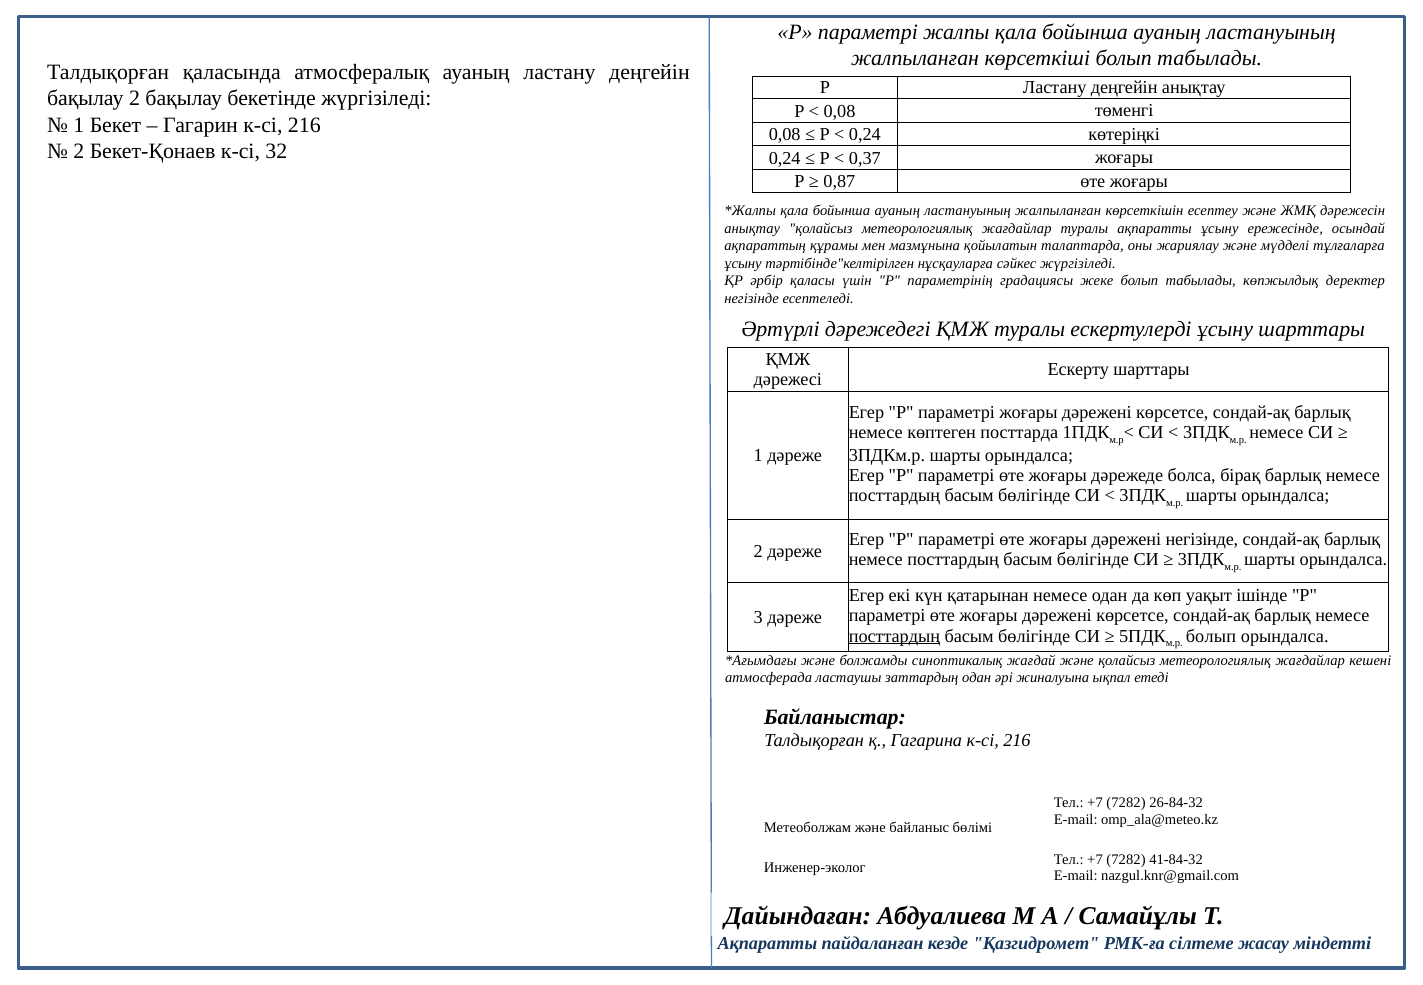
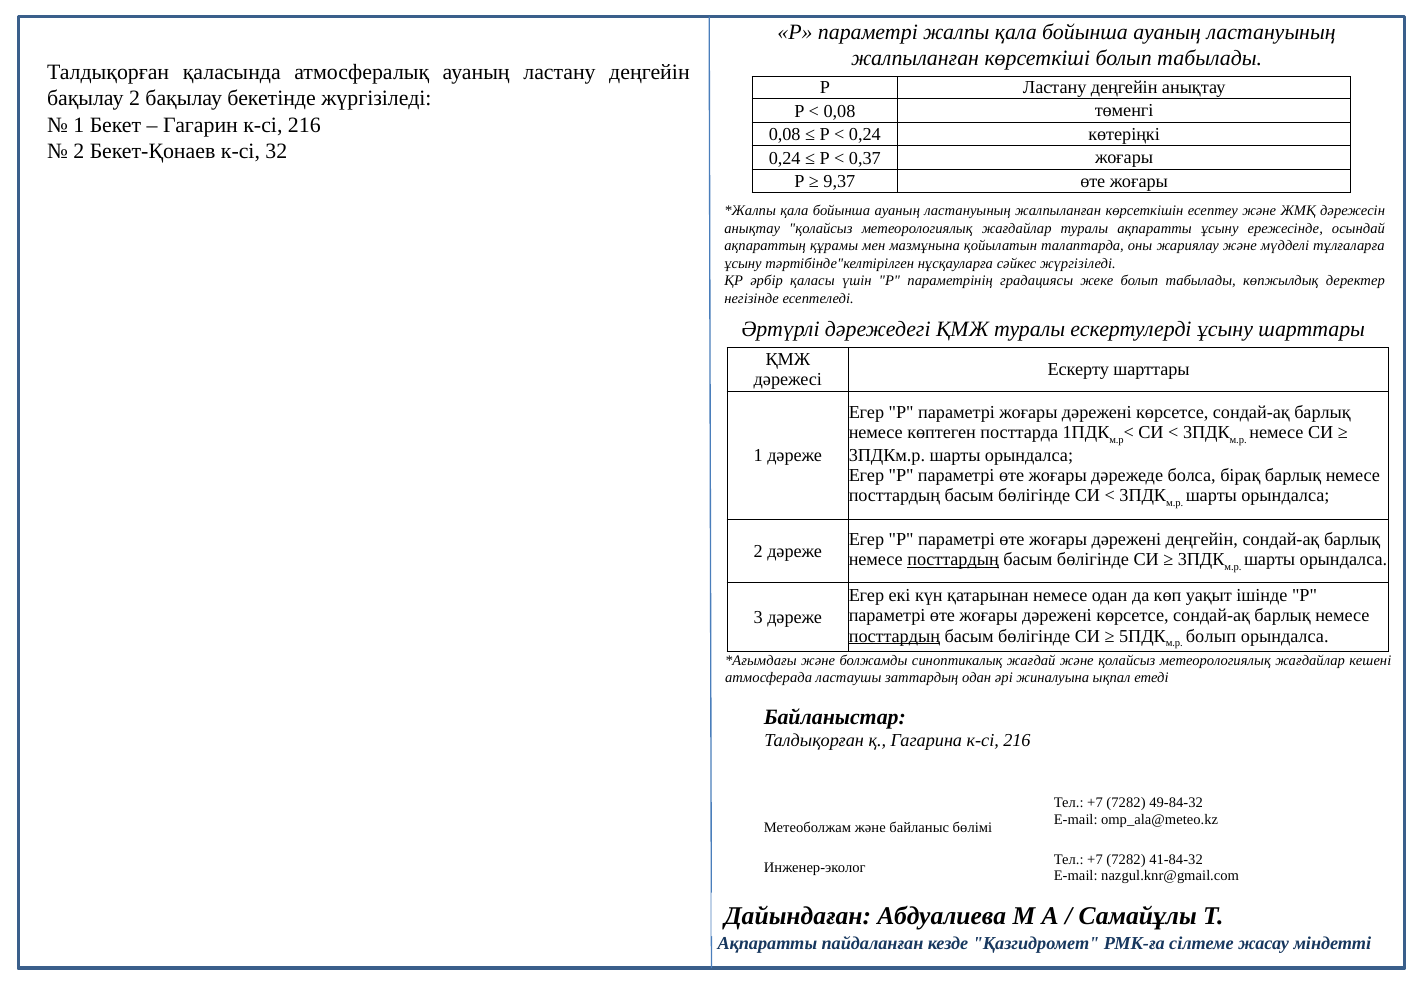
0,87: 0,87 -> 9,37 (839, 182)
дәрежені негізінде: негізінде -> деңгейін (1202, 540)
посттардың underline: none -> present (953, 560)
26-84-32: 26-84-32 -> 49-84-32 (1176, 803)
